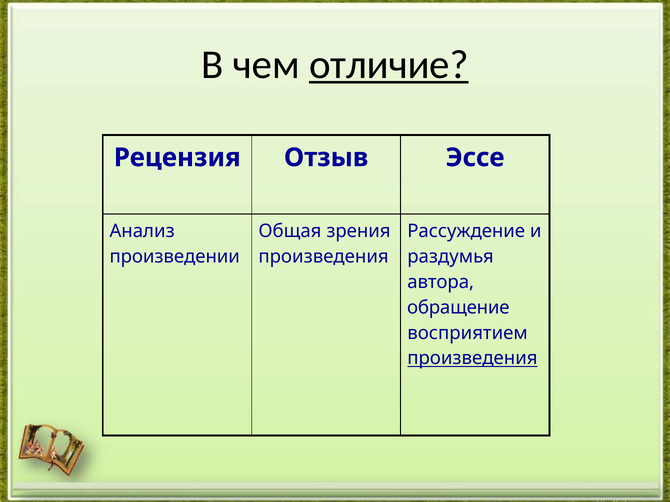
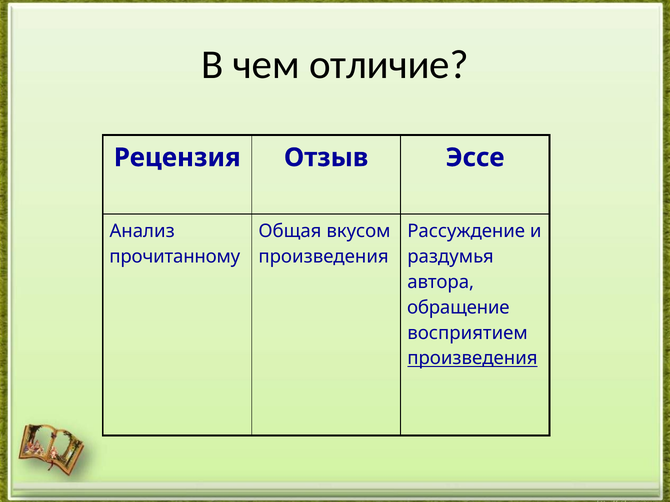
отличие underline: present -> none (389, 65)
зрения: зрения -> вкусом (358, 231)
произведении: произведении -> прочитанному (175, 257)
